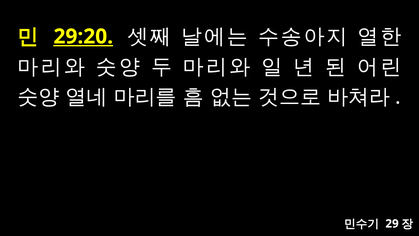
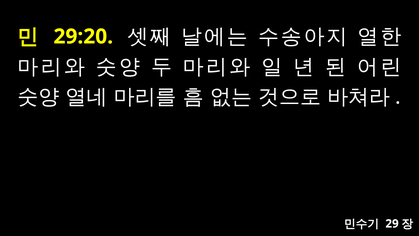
29:20 underline: present -> none (83, 37)
